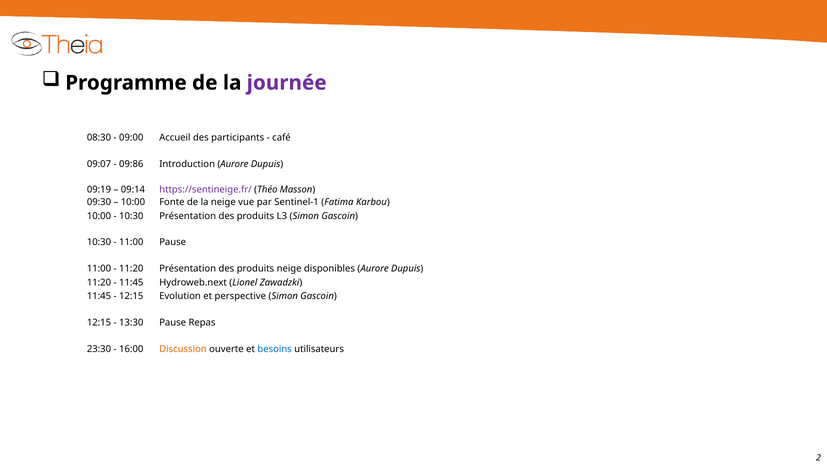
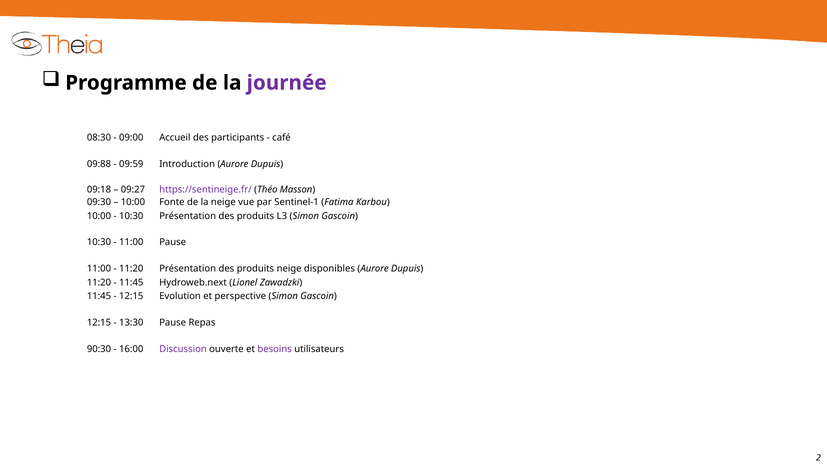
09:07: 09:07 -> 09:88 (99, 164)
09:86: 09:86 -> 09:59 (131, 164)
09:19: 09:19 -> 09:18 (99, 189)
09:14: 09:14 -> 09:27 (133, 189)
23:30: 23:30 -> 90:30 (99, 349)
Discussion colour: orange -> purple (183, 349)
besoins colour: blue -> purple (275, 349)
